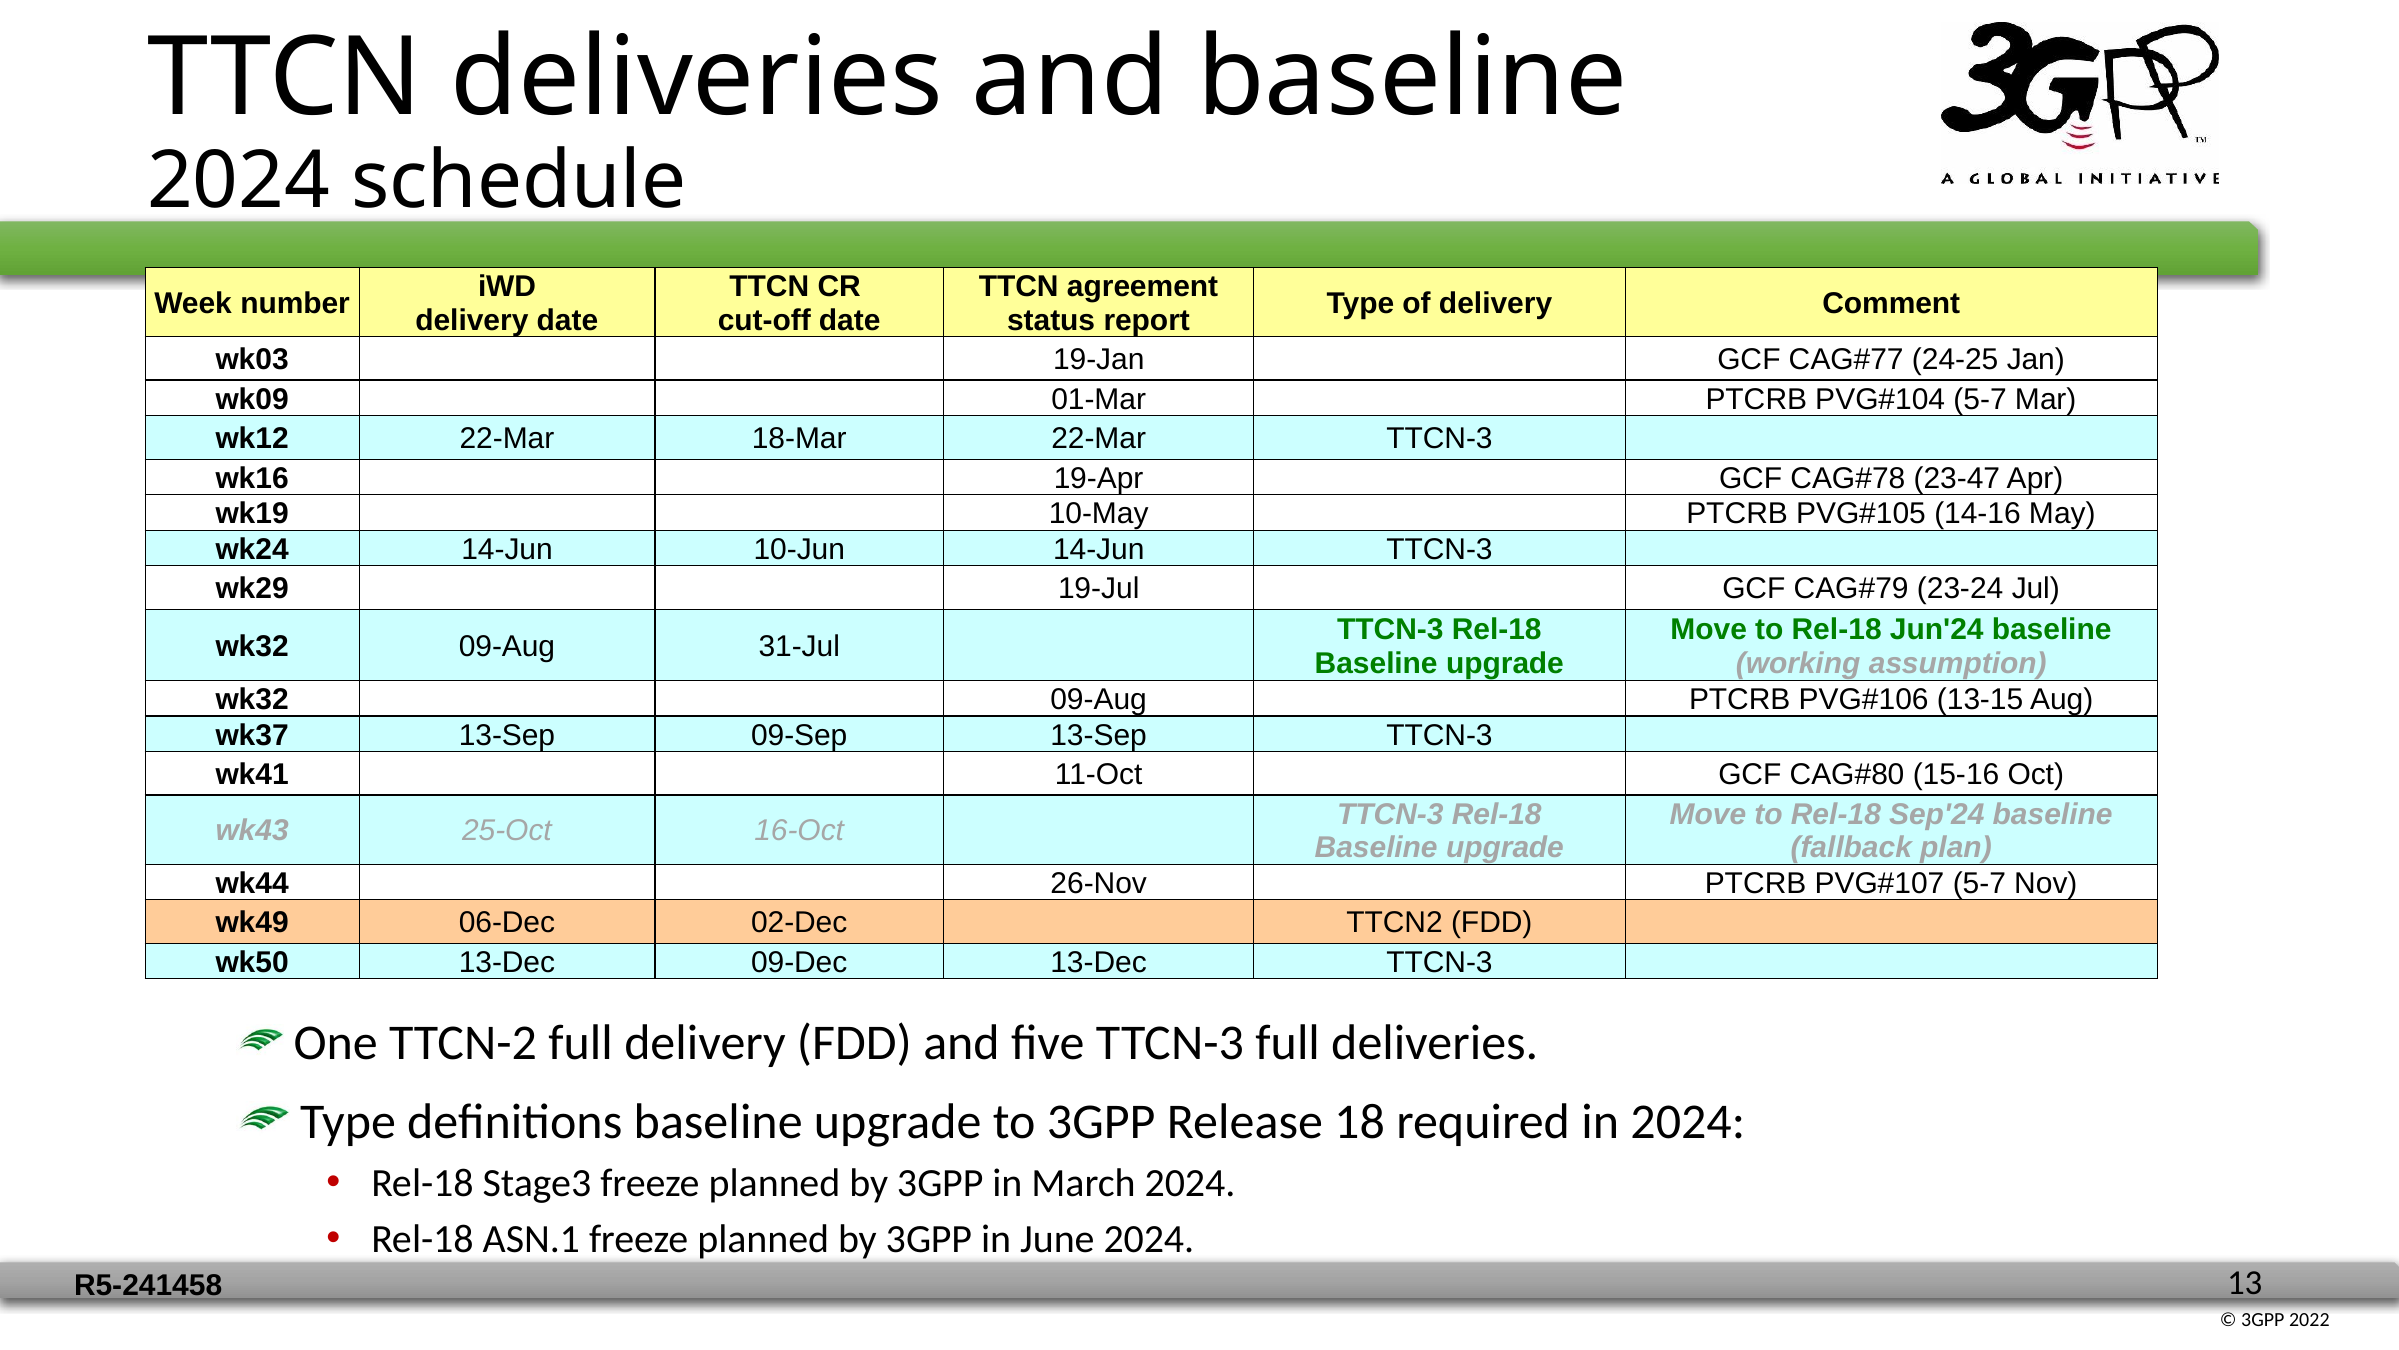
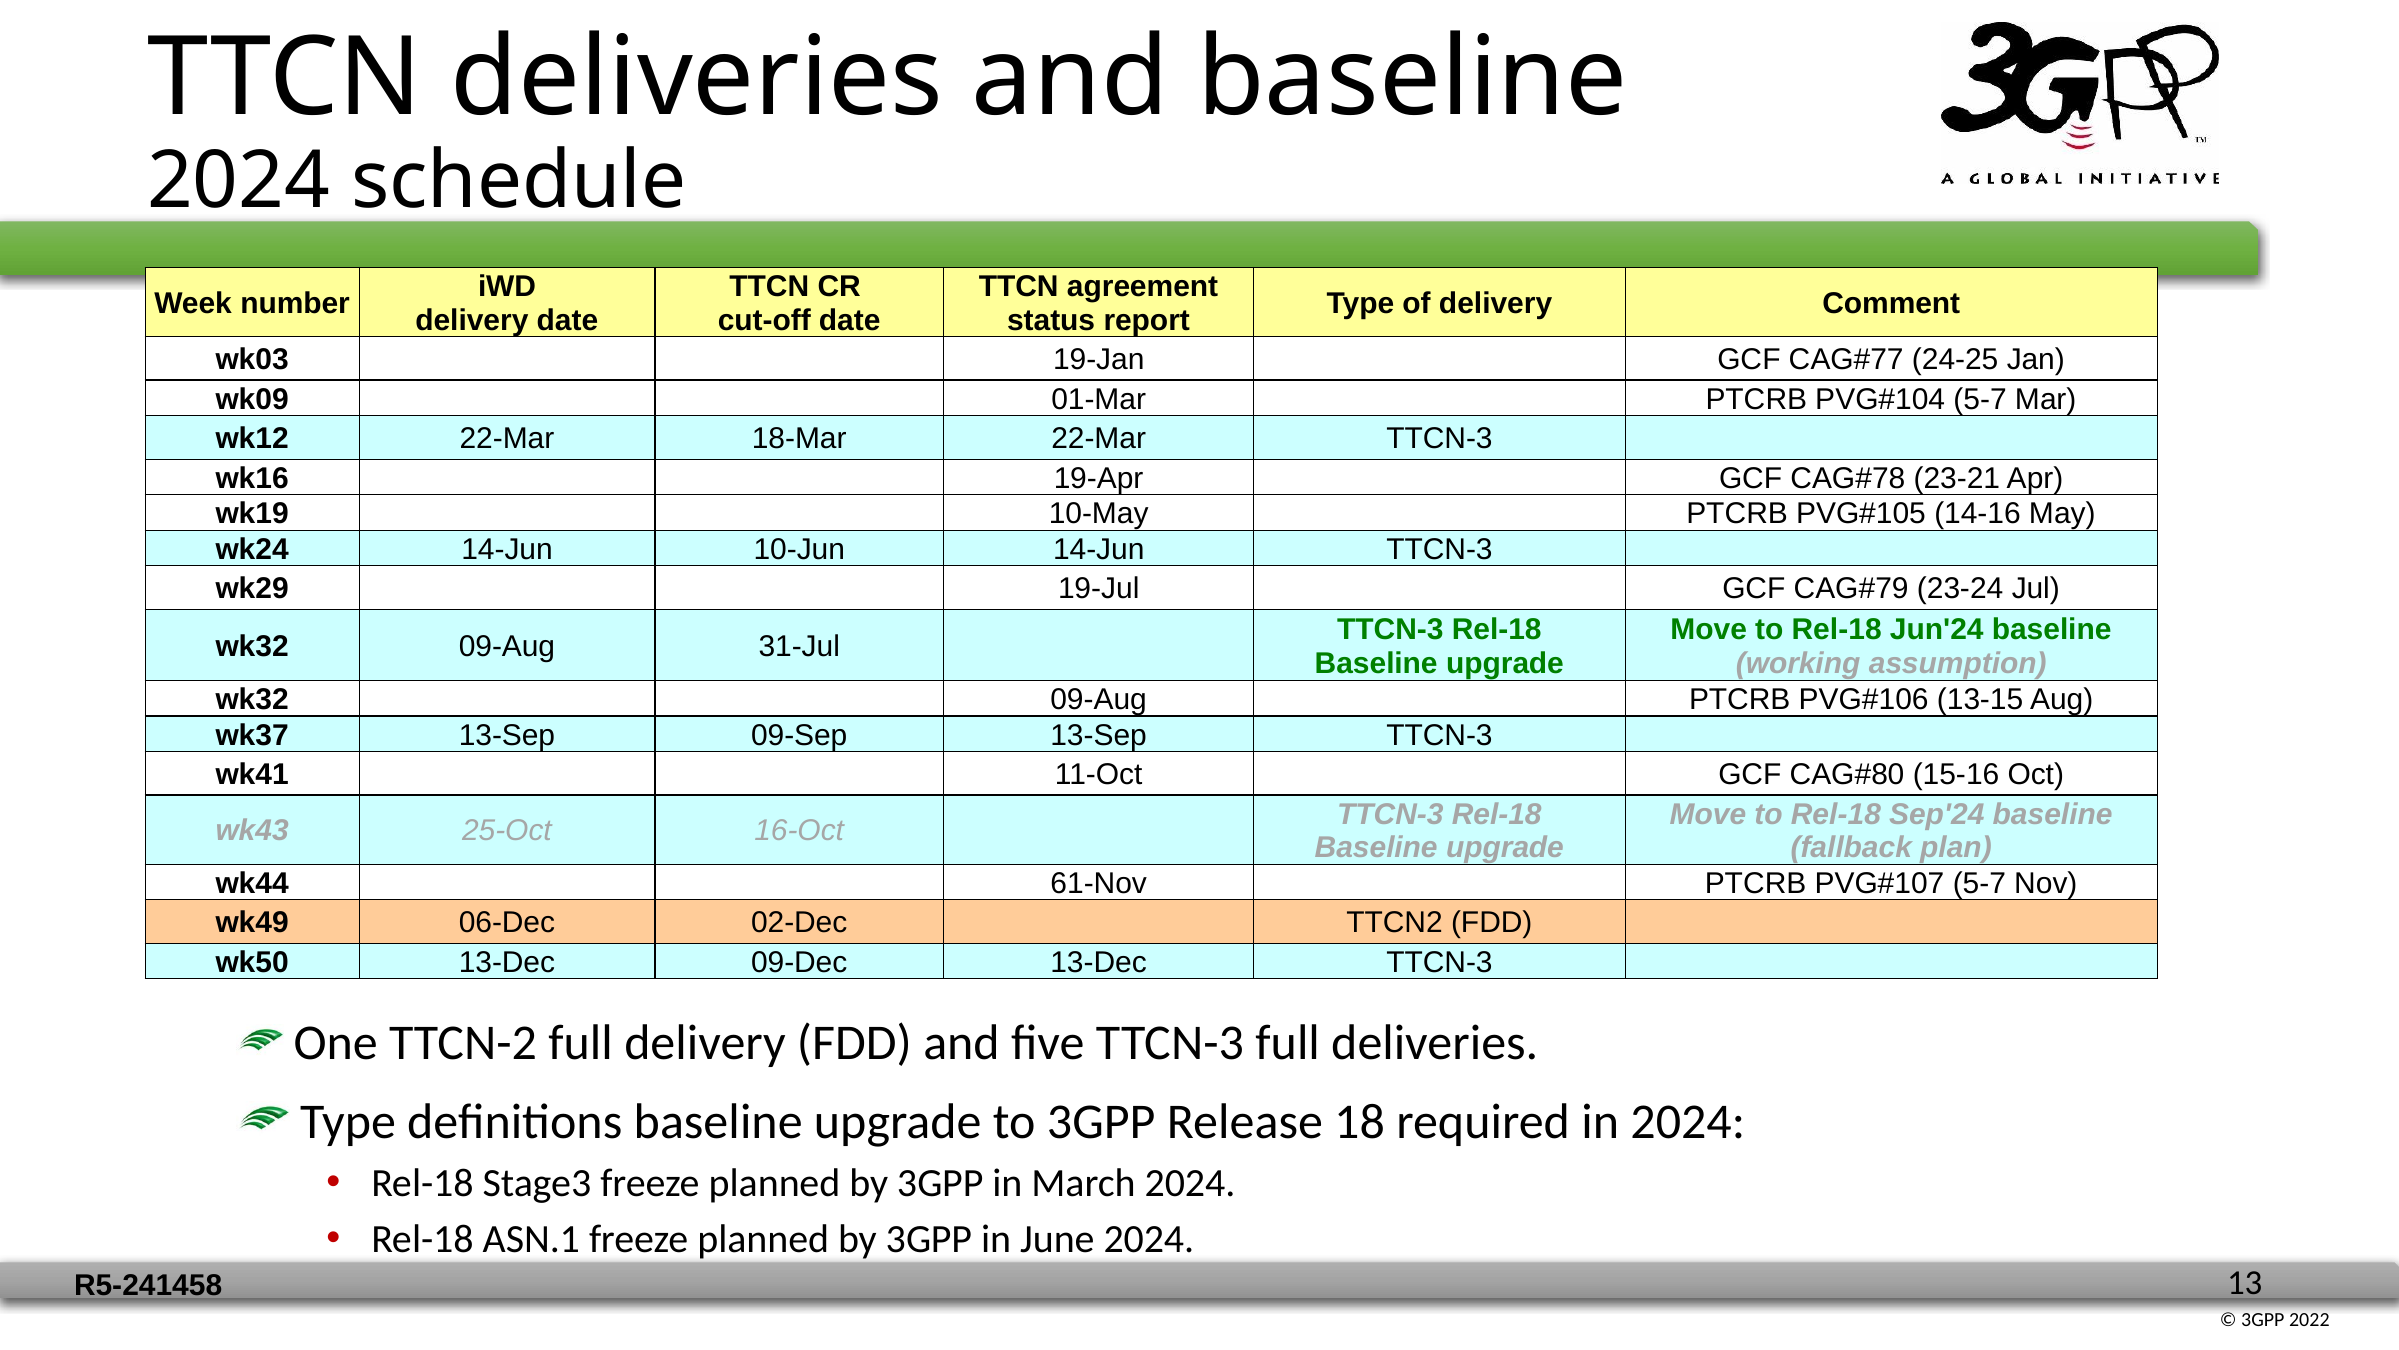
23-47: 23-47 -> 23-21 (1957, 478)
26-Nov: 26-Nov -> 61-Nov (1099, 883)
